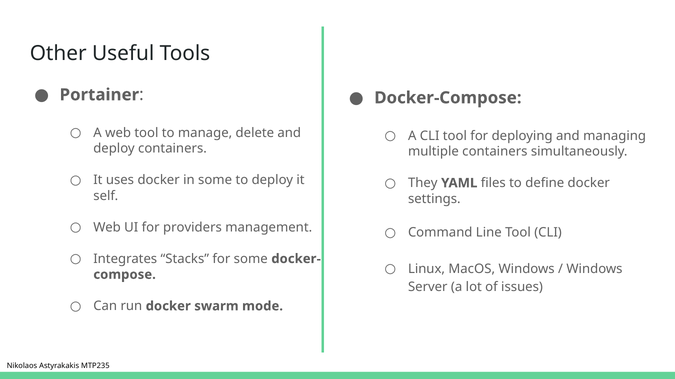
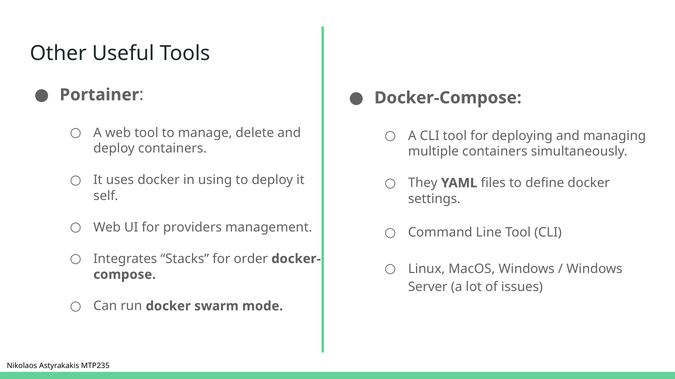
in some: some -> using (215, 180)
for some: some -> order (251, 259)
